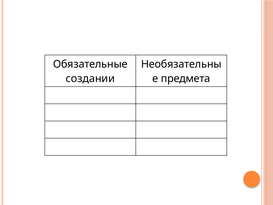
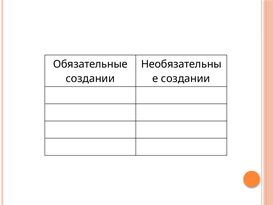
предмета: предмета -> создании (186, 79)
